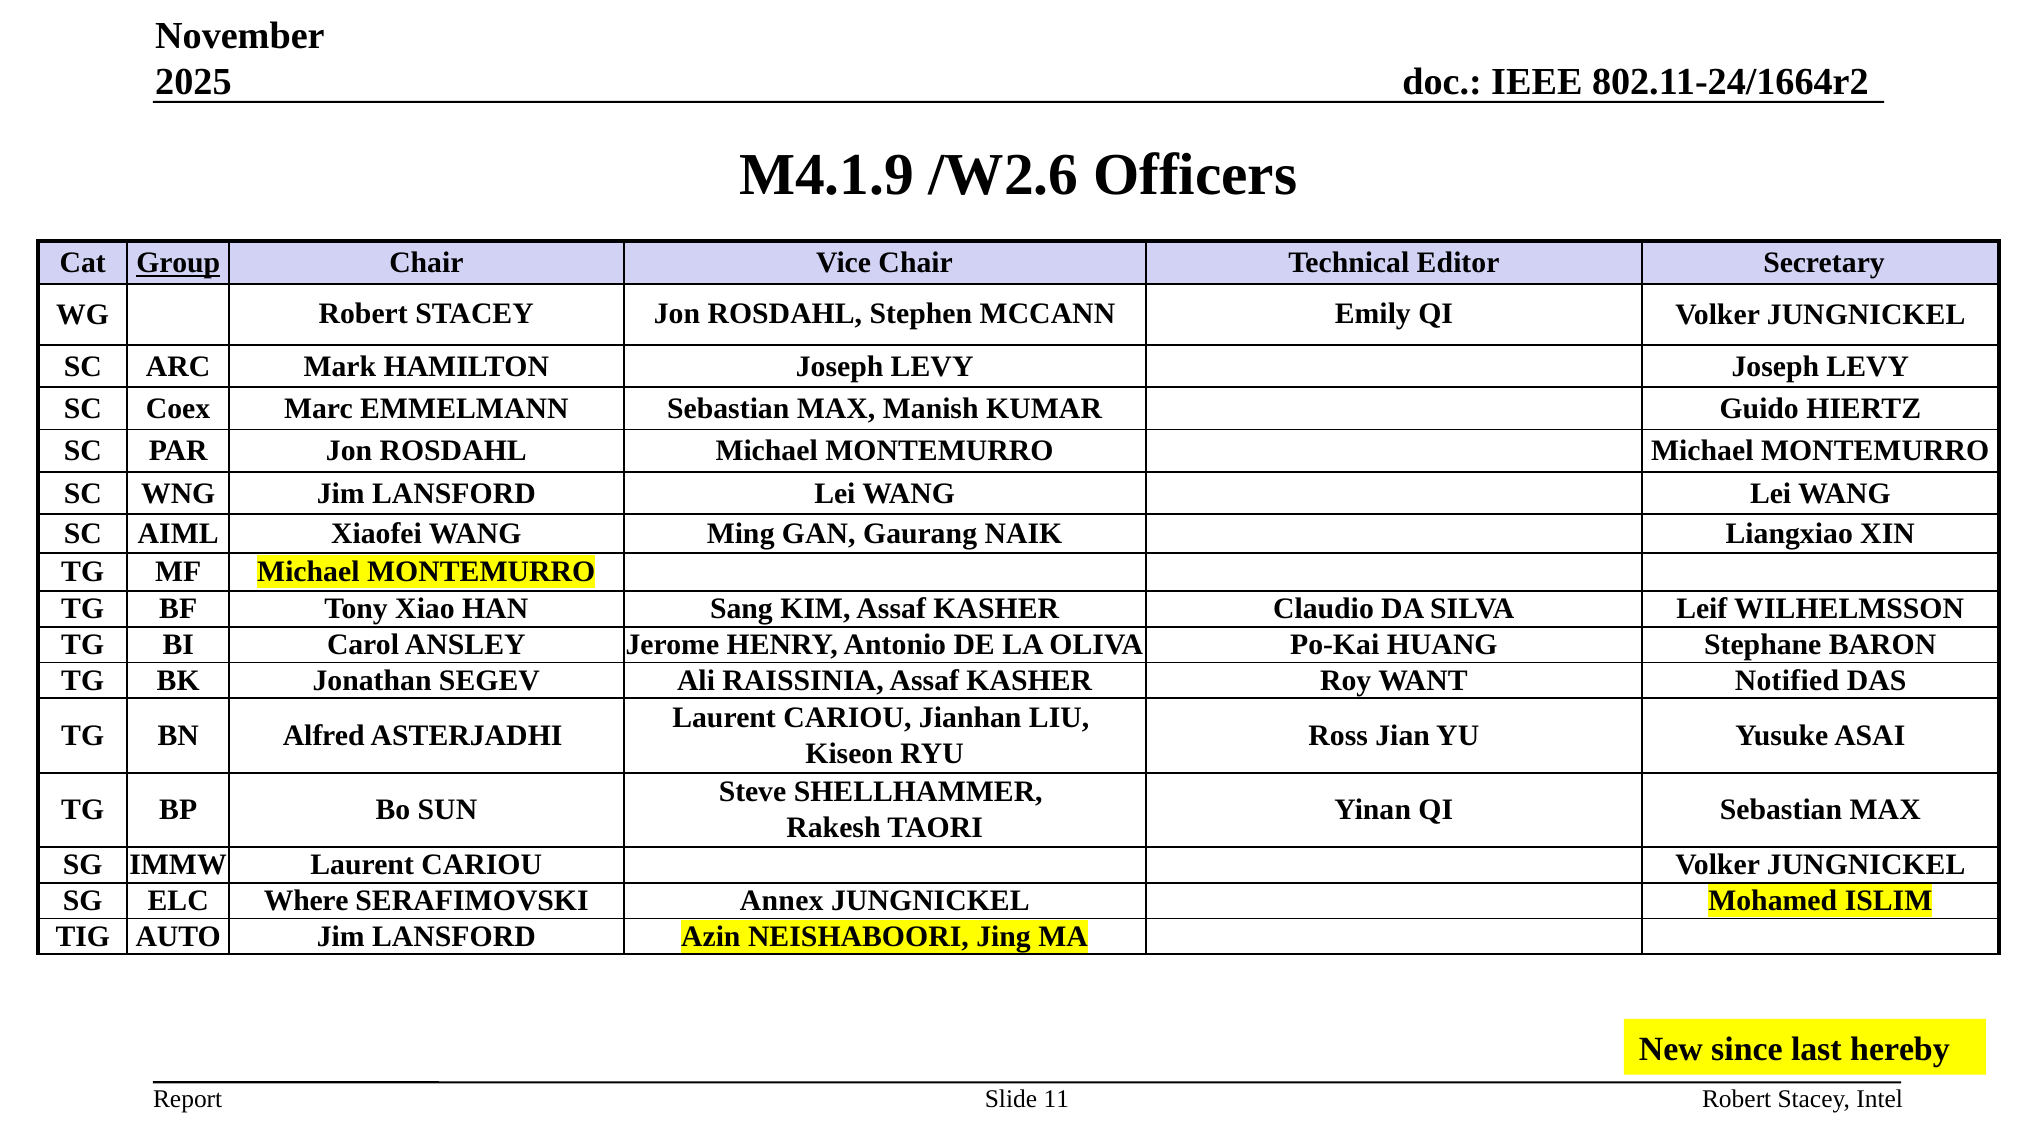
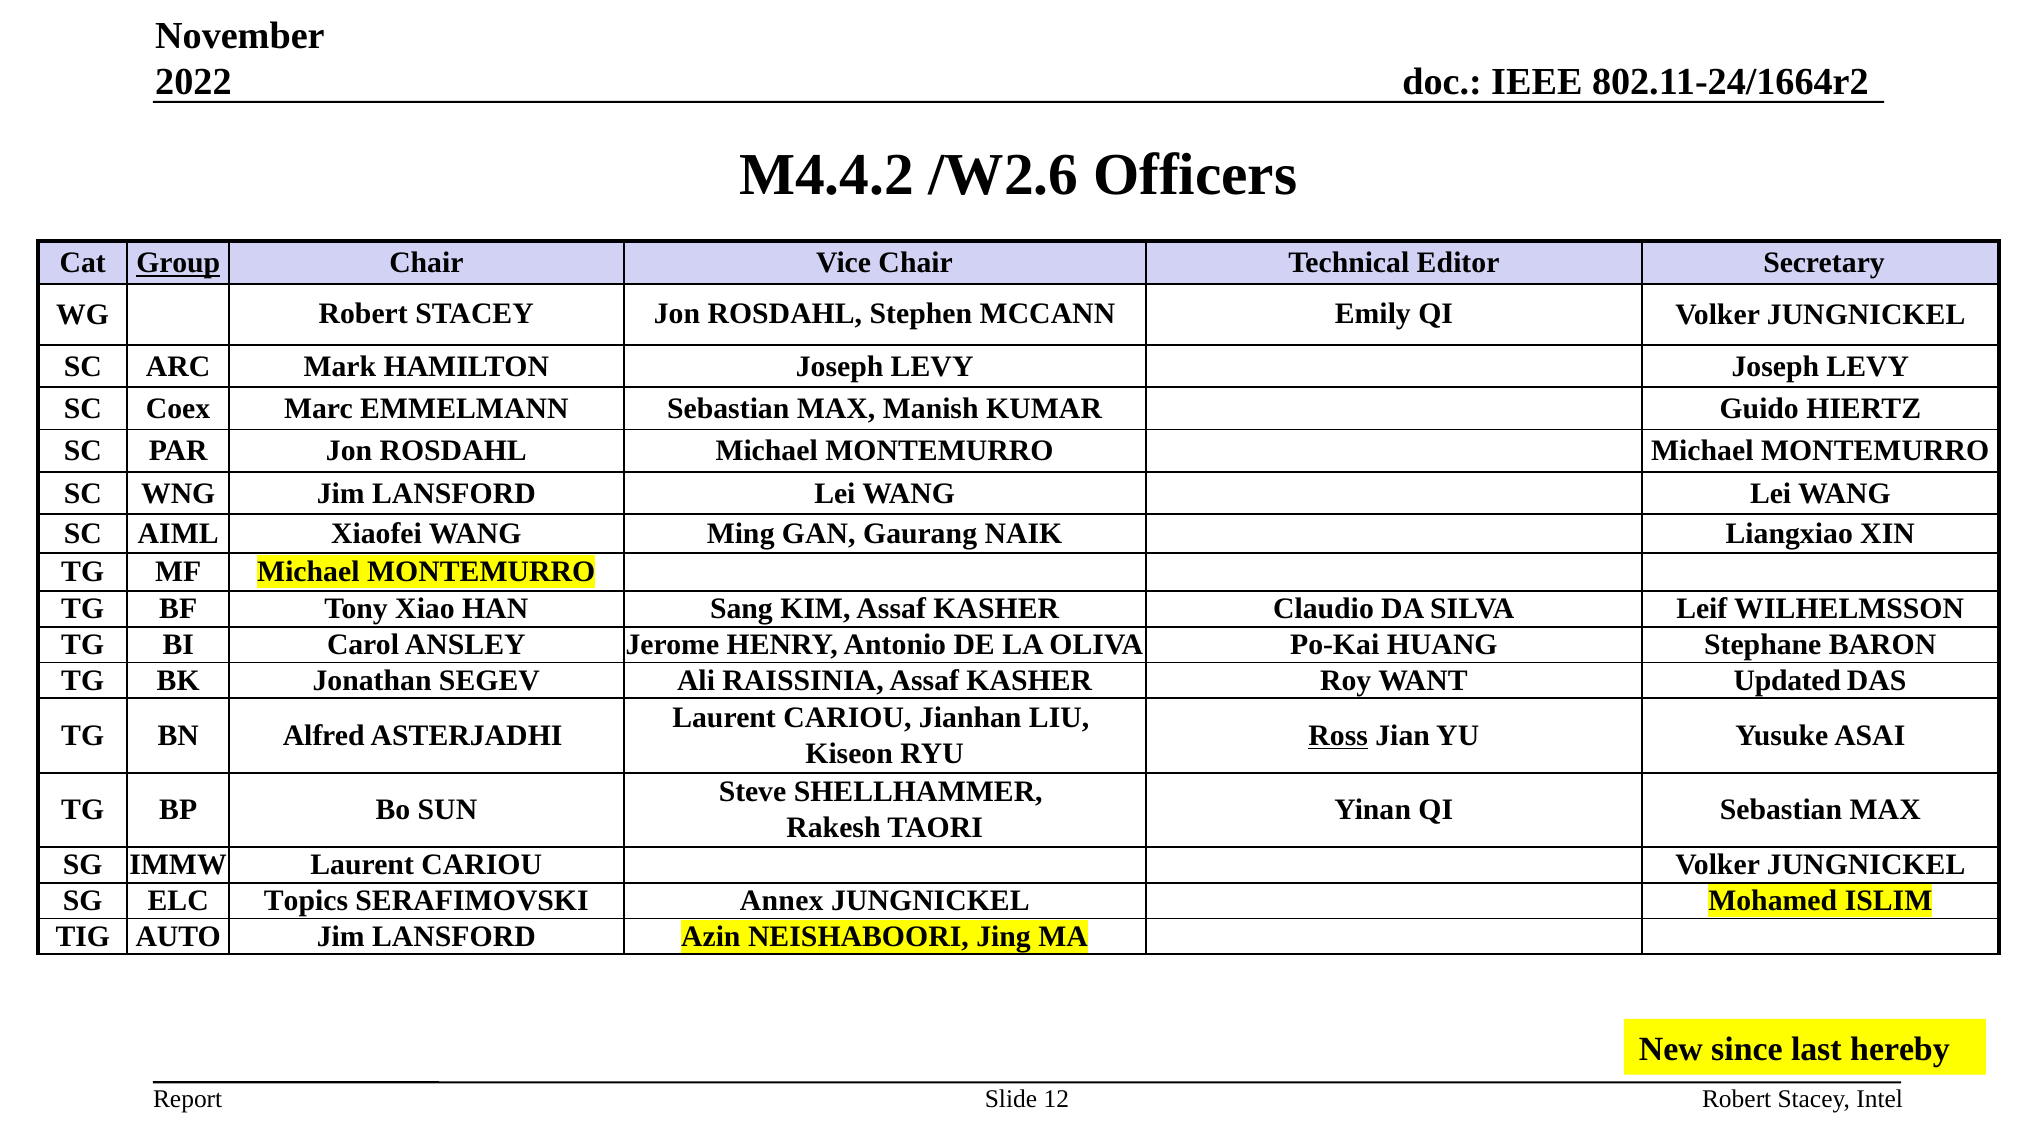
2025: 2025 -> 2022 (193, 82)
M4.1.9: M4.1.9 -> M4.4.2 (827, 175)
Notified: Notified -> Updated (1787, 681)
Ross underline: none -> present (1338, 736)
Where: Where -> Topics (306, 901)
11: 11 -> 12 (1056, 1099)
